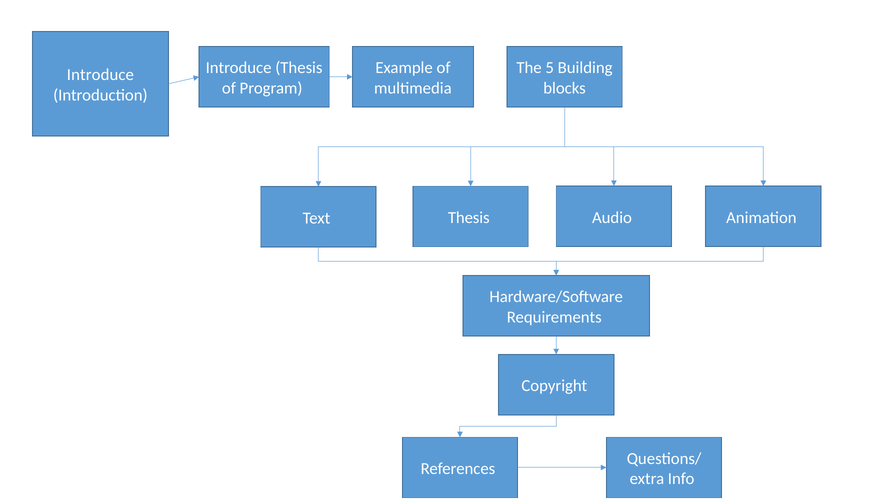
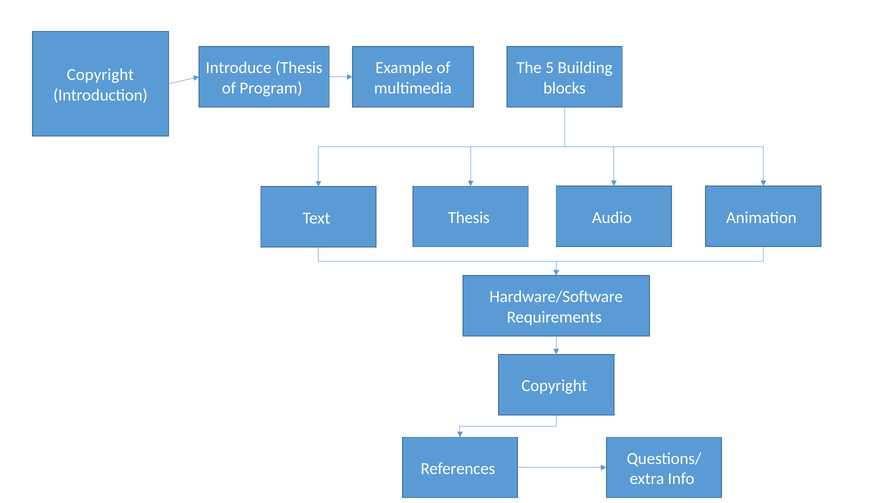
Introduce: Introduce -> Copyright (100, 75)
